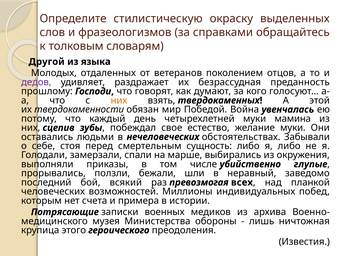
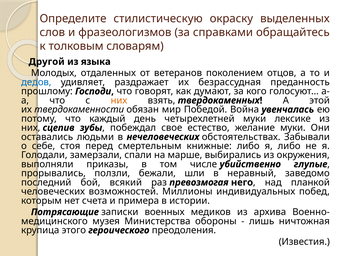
дедов colour: purple -> blue (36, 82)
мамина: мамина -> лексике (293, 119)
сущность: сущность -> книжные (209, 146)
всех: всех -> него (242, 182)
